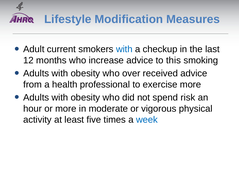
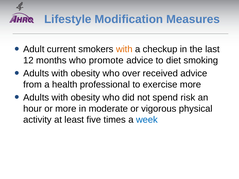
with colour: blue -> orange (124, 49)
increase: increase -> promote (106, 60)
this: this -> diet (174, 60)
